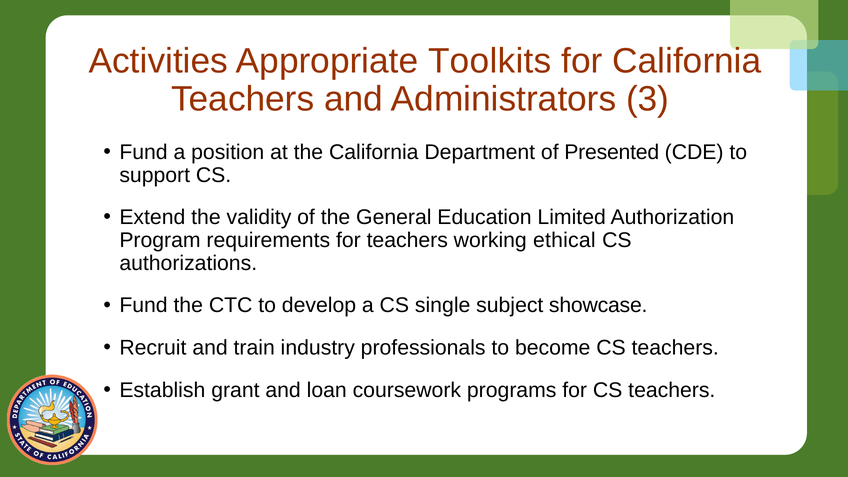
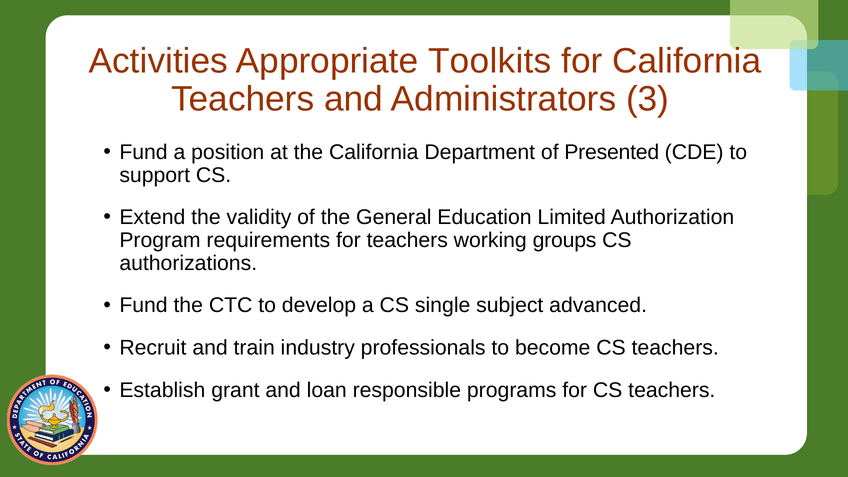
ethical: ethical -> groups (565, 240)
showcase: showcase -> advanced (598, 305)
coursework: coursework -> responsible (407, 390)
